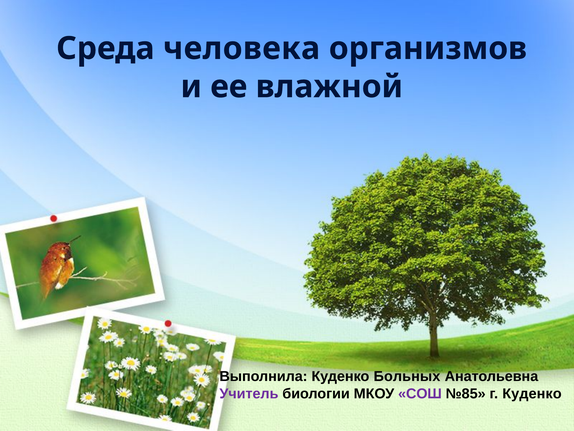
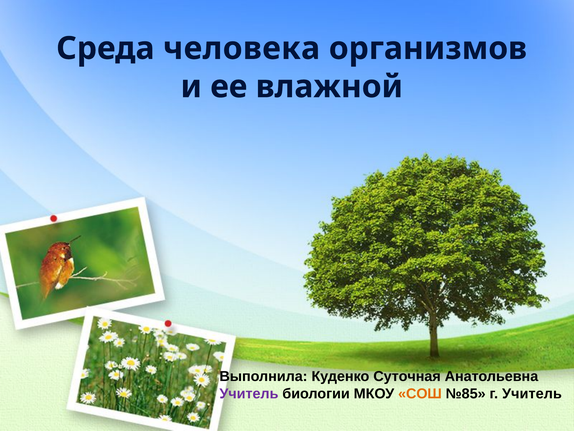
Больных: Больных -> Суточная (407, 376)
СОШ colour: purple -> orange (420, 393)
г Куденко: Куденко -> Учитель (532, 393)
